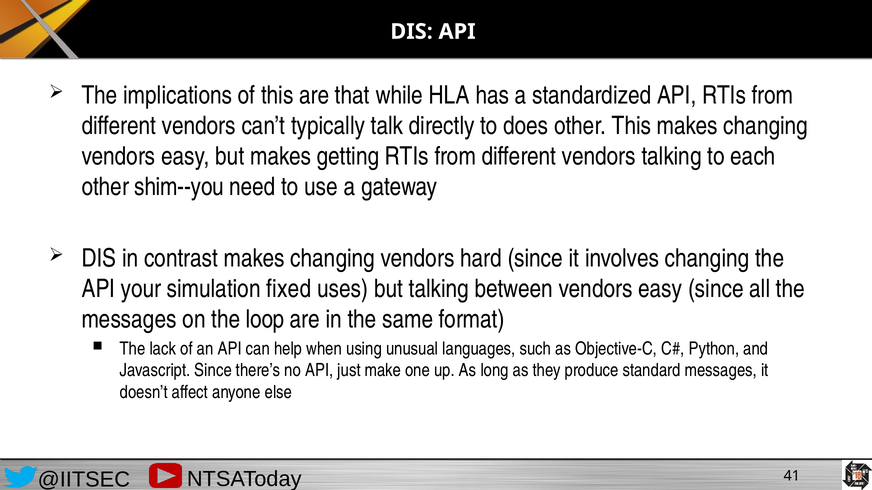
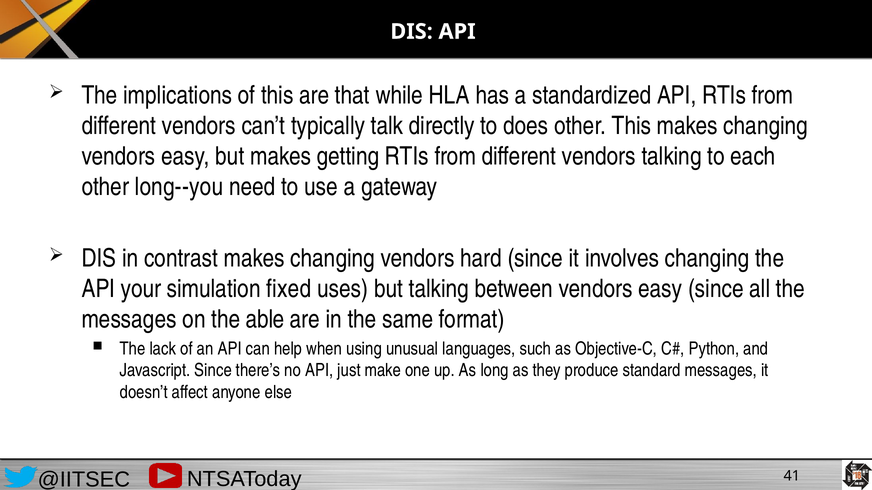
shim--you: shim--you -> long--you (179, 187)
loop: loop -> able (265, 320)
